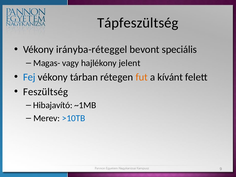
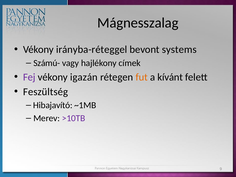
Tápfeszültség: Tápfeszültség -> Mágnesszalag (138, 23)
speciális: speciális -> systems (179, 50)
Magas-: Magas- -> Számú- (47, 63)
jelent: jelent -> címek (130, 63)
Fej colour: blue -> purple (29, 77)
tárban: tárban -> igazán (84, 77)
>10TB colour: blue -> purple (74, 118)
